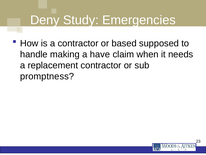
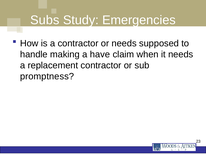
Deny: Deny -> Subs (45, 20)
or based: based -> needs (124, 43)
